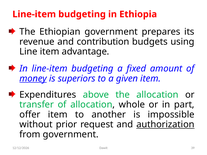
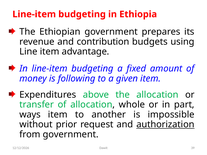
money underline: present -> none (33, 79)
superiors: superiors -> following (77, 79)
offer: offer -> ways (30, 115)
